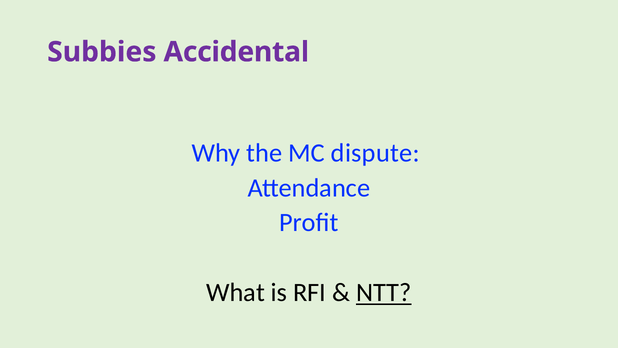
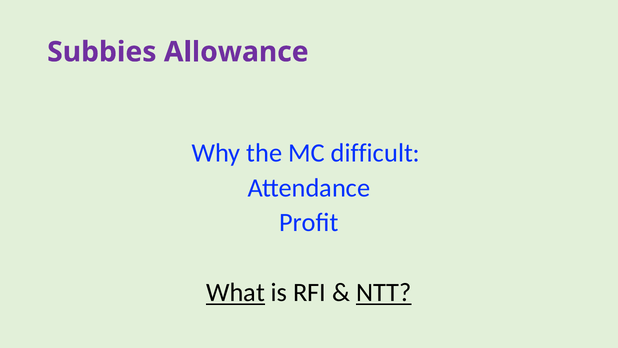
Accidental: Accidental -> Allowance (236, 52)
dispute: dispute -> difficult (375, 153)
What underline: none -> present (236, 292)
